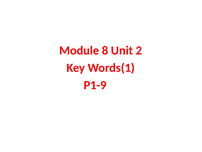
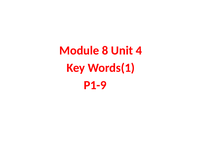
2: 2 -> 4 (139, 50)
